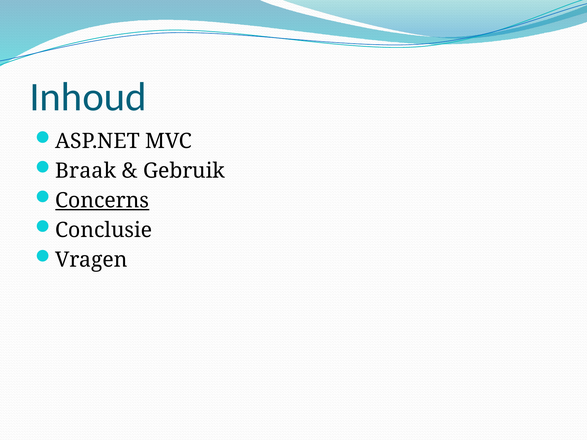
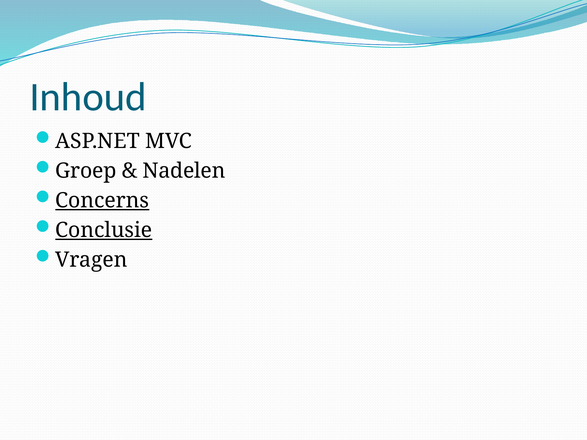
Braak: Braak -> Groep (86, 171)
Gebruik: Gebruik -> Nadelen (184, 171)
Conclusie underline: none -> present (104, 230)
